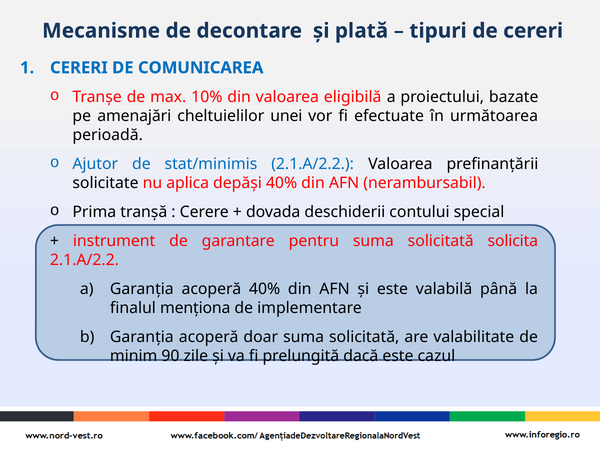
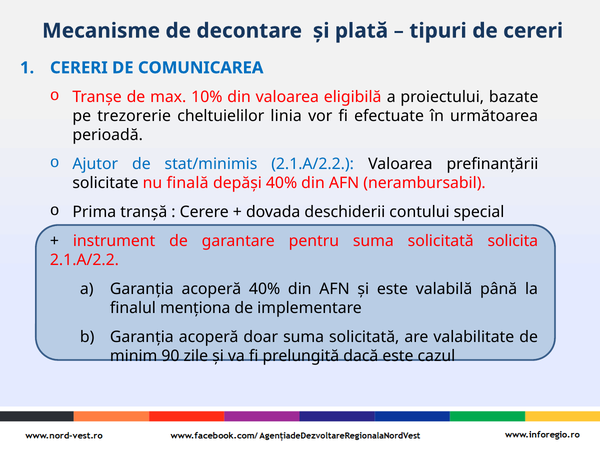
amenajări: amenajări -> trezorerie (134, 116)
unei: unei -> linia (286, 116)
aplica: aplica -> finală (188, 183)
